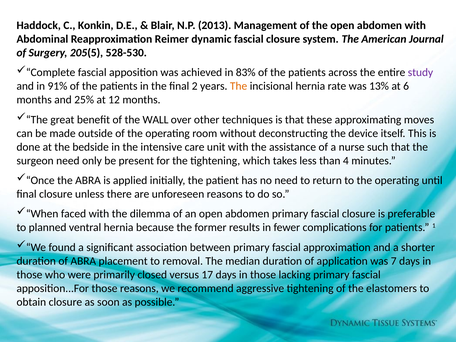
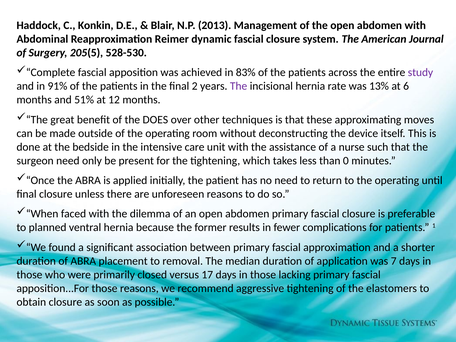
The colour: orange -> purple (239, 86)
25%: 25% -> 51% (84, 100)
WALL: WALL -> DOES (155, 120)
4: 4 -> 0 (346, 161)
